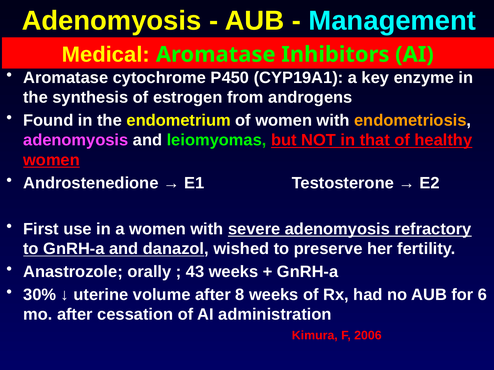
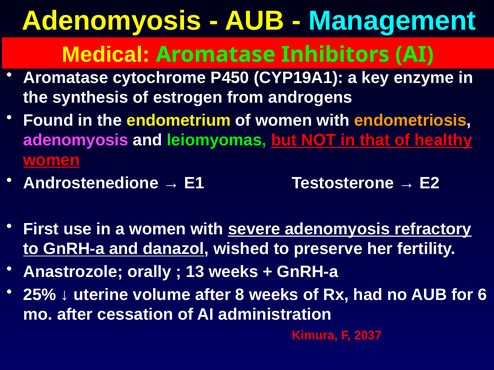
43: 43 -> 13 (195, 272)
30%: 30% -> 25% (40, 295)
2006: 2006 -> 2037 (368, 336)
